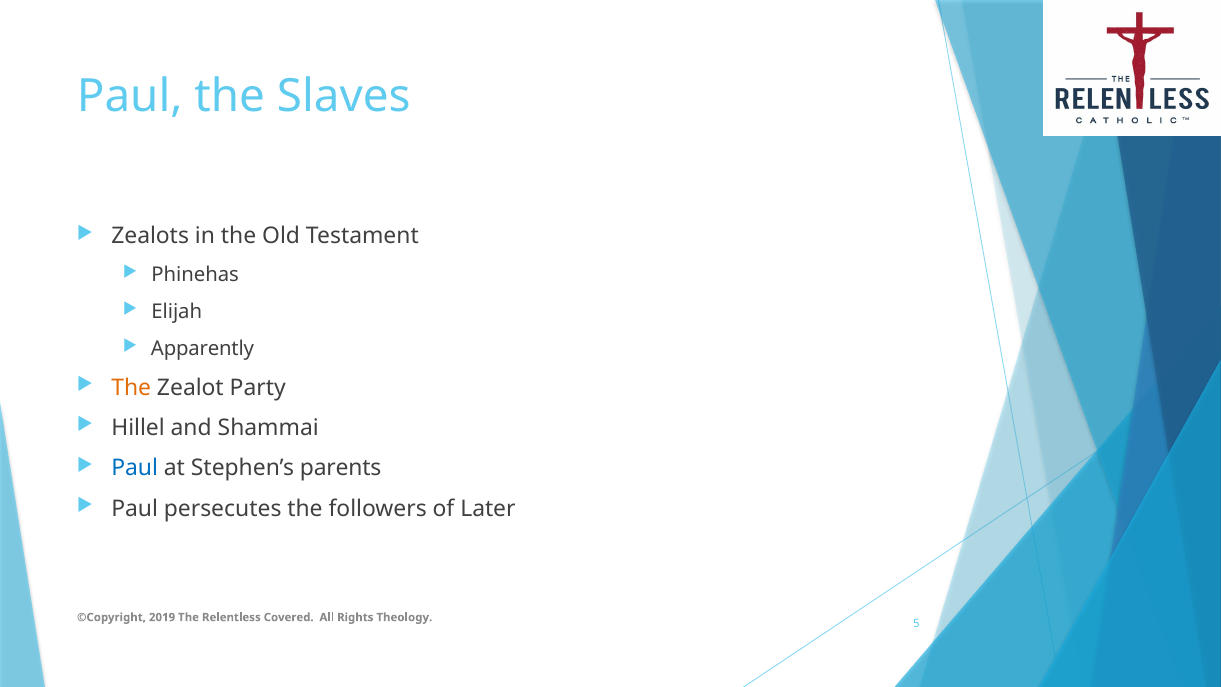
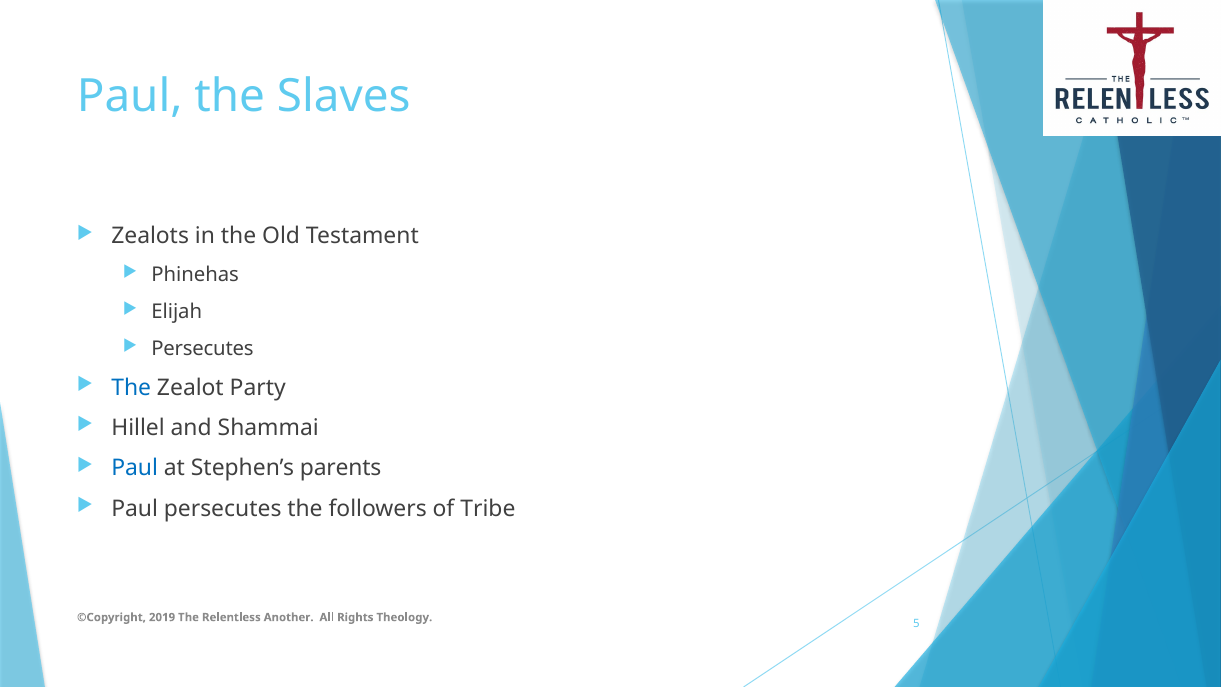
Apparently: Apparently -> Persecutes (202, 349)
The colour: orange -> blue (131, 388)
Later: Later -> Tribe (488, 509)
Covered: Covered -> Another (289, 617)
